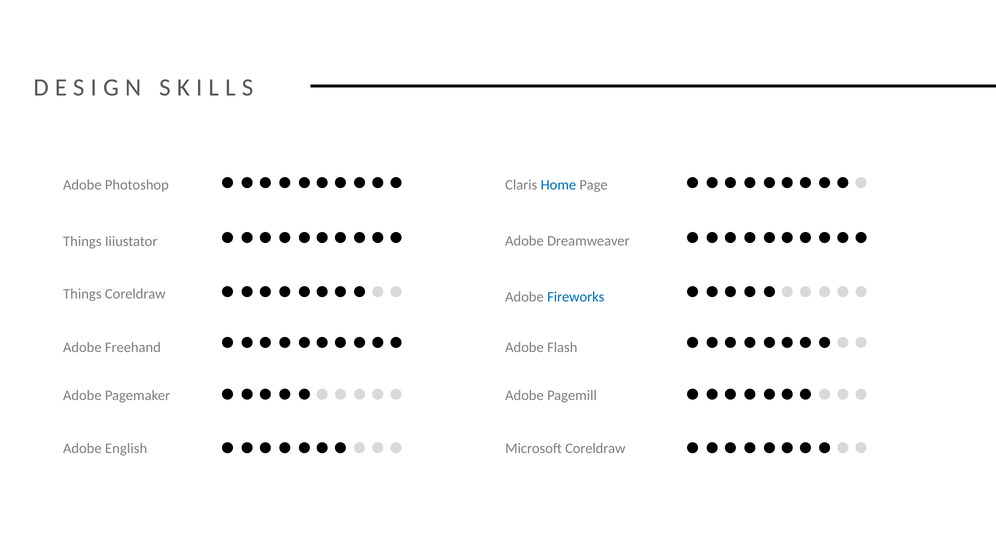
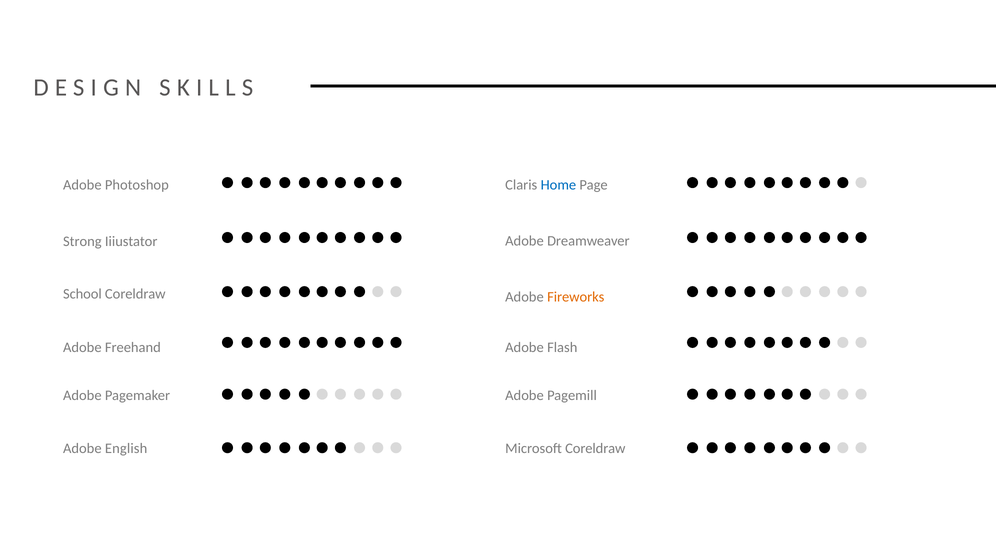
Things: Things -> Strong (82, 242)
Things: Things -> School (82, 294)
Fireworks colour: blue -> orange (576, 297)
